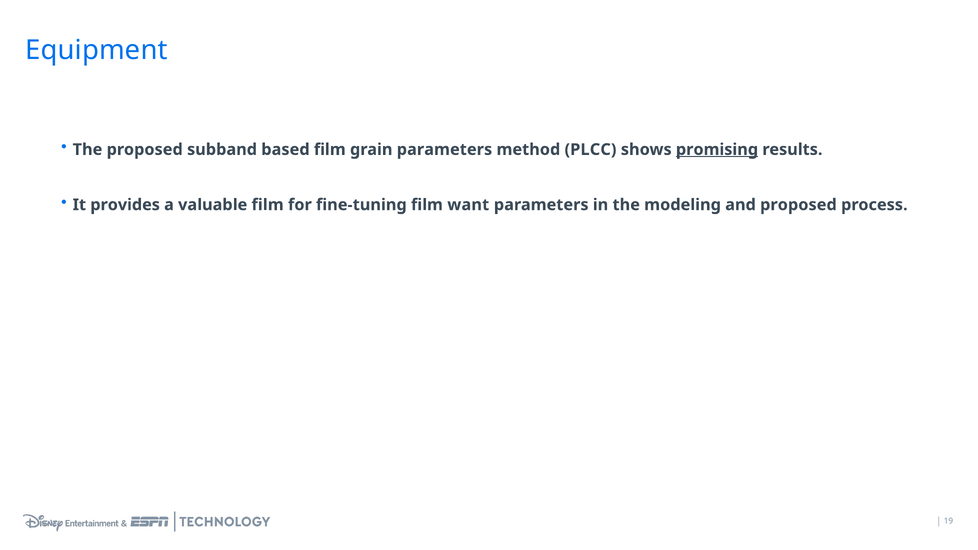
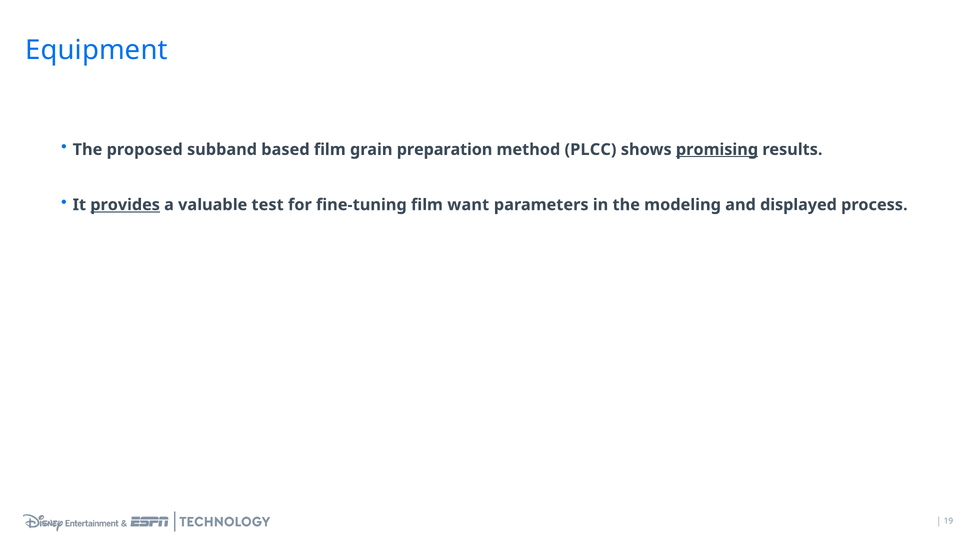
grain parameters: parameters -> preparation (445, 150)
provides underline: none -> present (125, 205)
valuable film: film -> test (268, 205)
and proposed: proposed -> displayed (798, 205)
